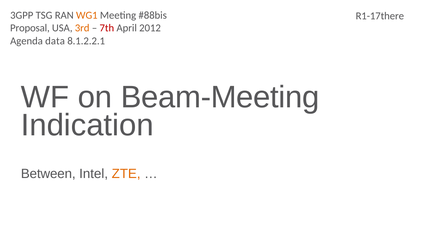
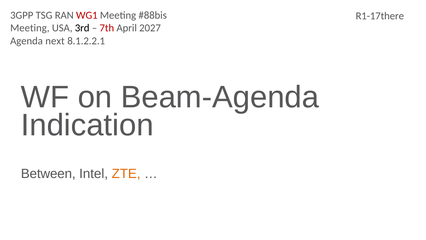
WG1 colour: orange -> red (87, 15)
Proposal: Proposal -> Meeting (30, 28)
3rd colour: orange -> black (82, 28)
2012: 2012 -> 2027 (150, 28)
data: data -> next (55, 41)
Beam-Meeting: Beam-Meeting -> Beam-Agenda (220, 97)
